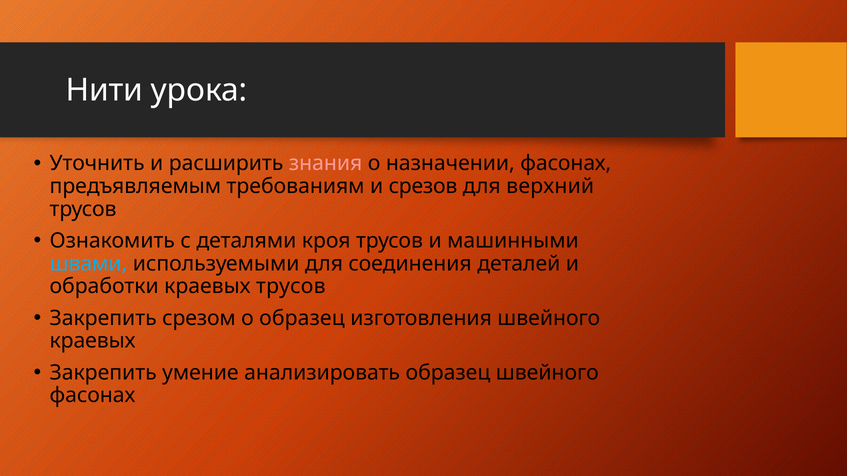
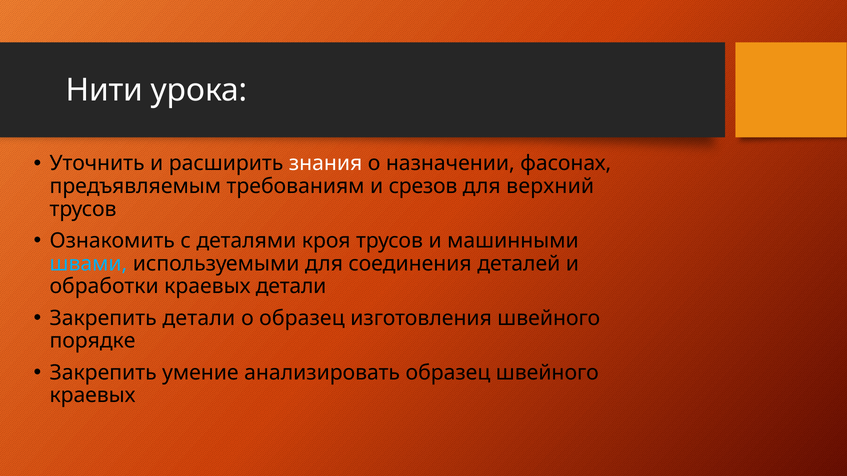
знания colour: pink -> white (326, 164)
краевых трусов: трусов -> детали (291, 287)
Закрепить срезом: срезом -> детали (199, 318)
краевых: краевых -> порядке (93, 341)
фасонах: фасонах -> краевых (93, 396)
